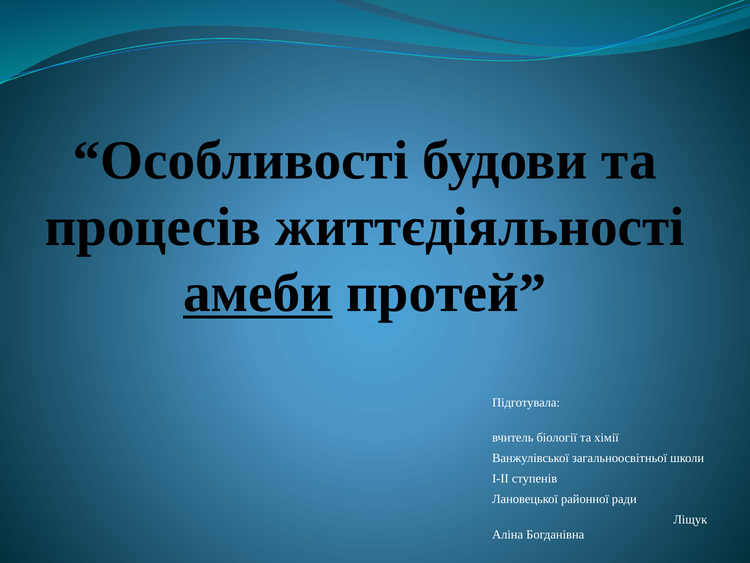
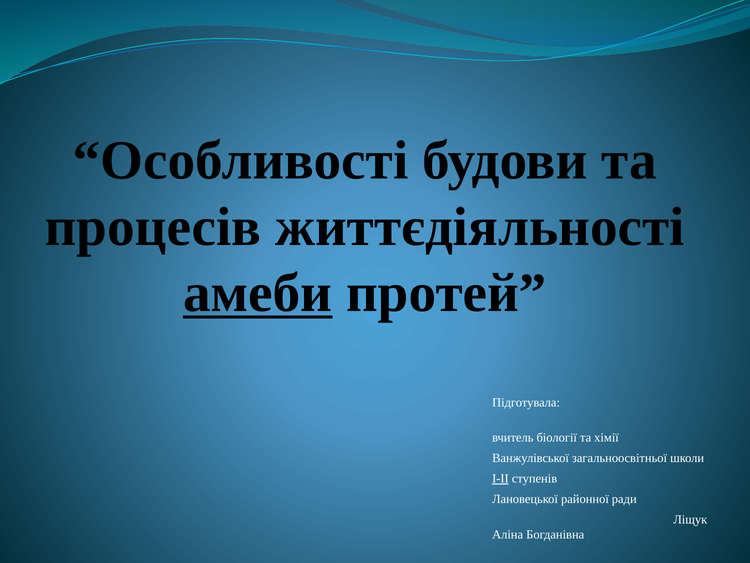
І-ІІ underline: none -> present (500, 478)
